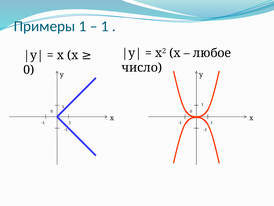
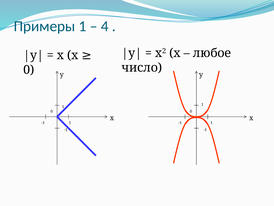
1: 1 -> 4 (105, 26)
